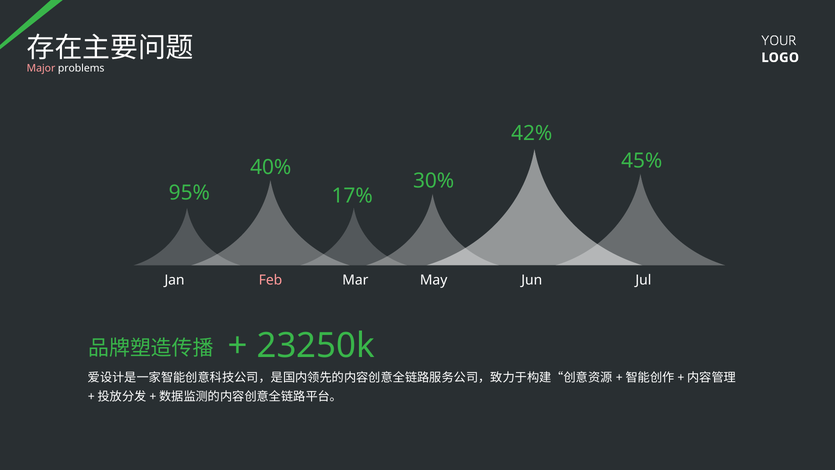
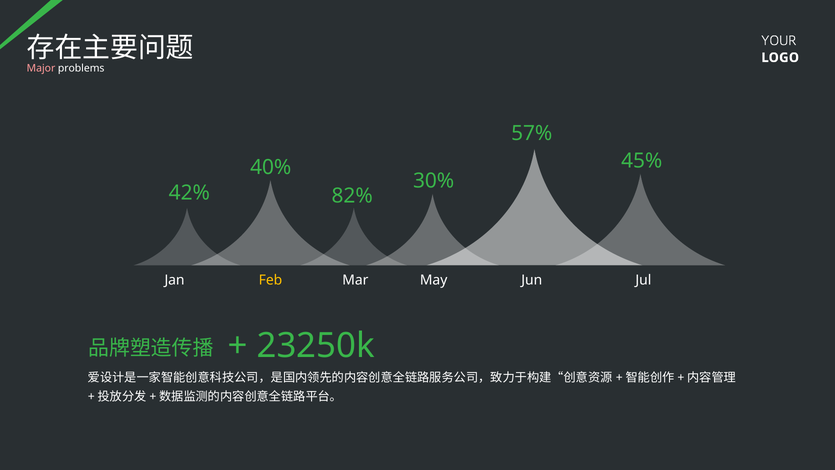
42%: 42% -> 57% (532, 133)
95%: 95% -> 42% (189, 193)
17%: 17% -> 82% (352, 196)
Feb colour: pink -> yellow (270, 280)
